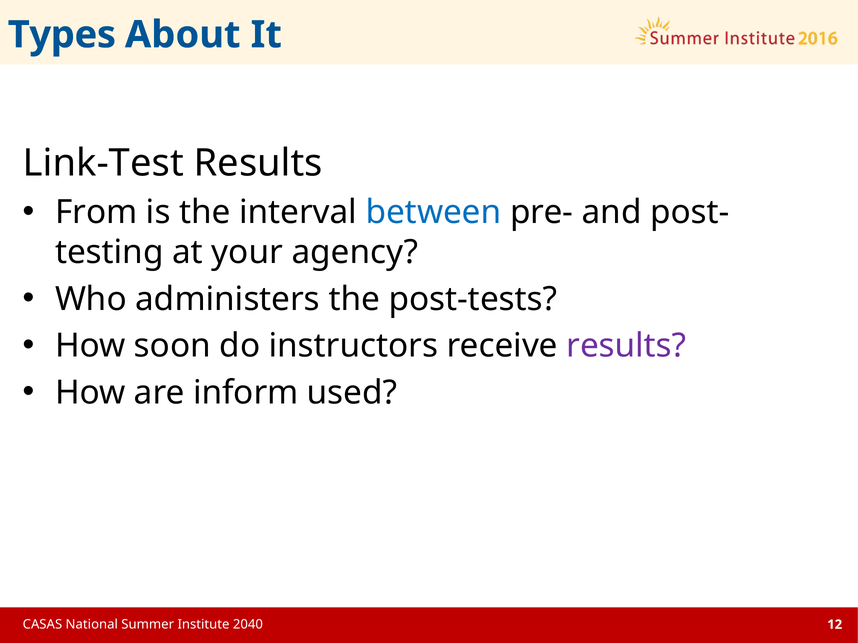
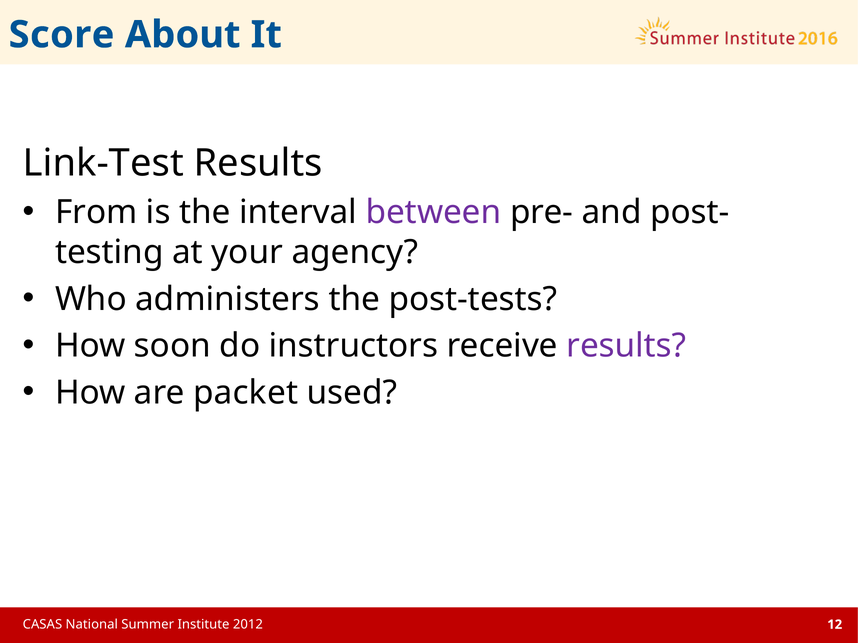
Types: Types -> Score (61, 35)
between colour: blue -> purple (434, 213)
inform: inform -> packet (246, 393)
2040: 2040 -> 2012 (248, 625)
